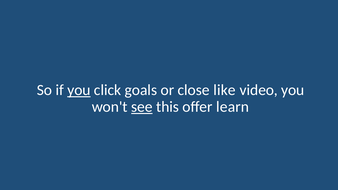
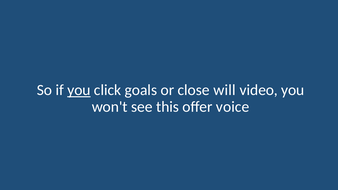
like: like -> will (225, 90)
see underline: present -> none (142, 107)
learn: learn -> voice (233, 107)
